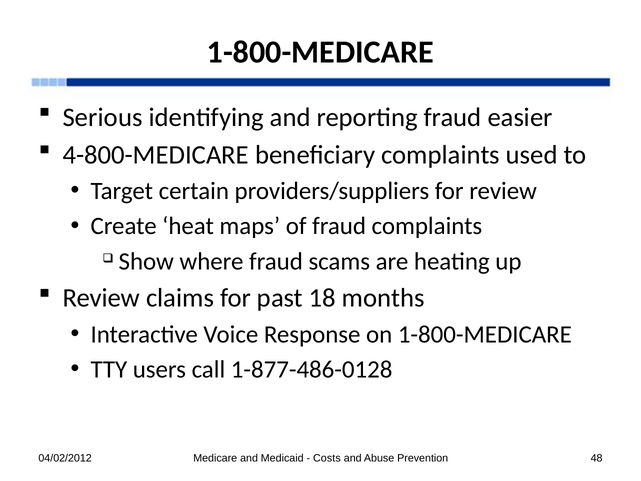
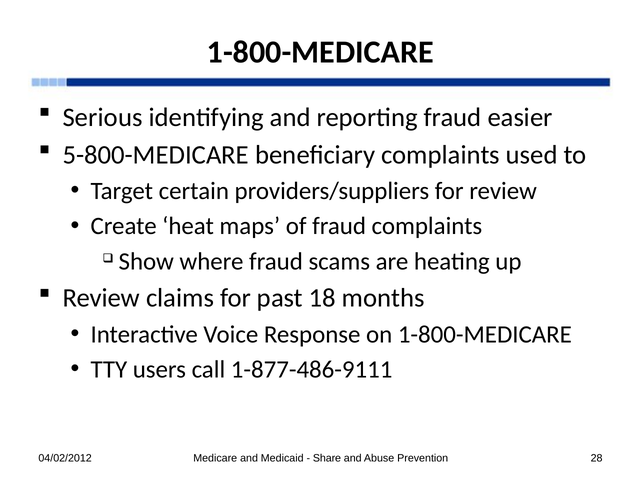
4-800-MEDICARE: 4-800-MEDICARE -> 5-800-MEDICARE (156, 155)
1-877-486-0128: 1-877-486-0128 -> 1-877-486-9111 (312, 369)
Costs: Costs -> Share (327, 458)
48: 48 -> 28 (597, 458)
